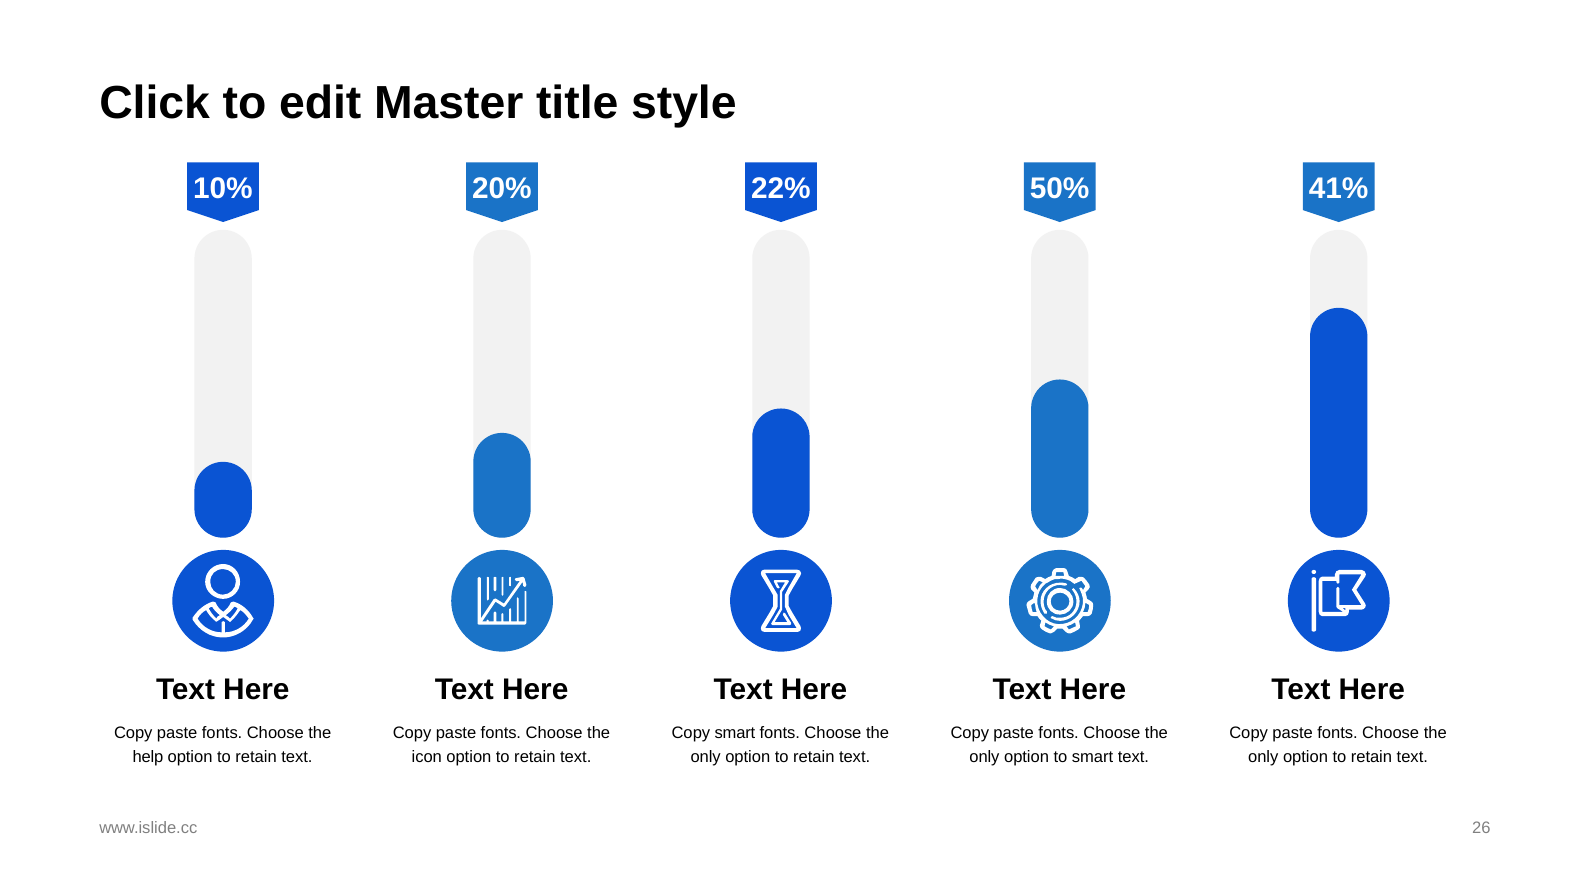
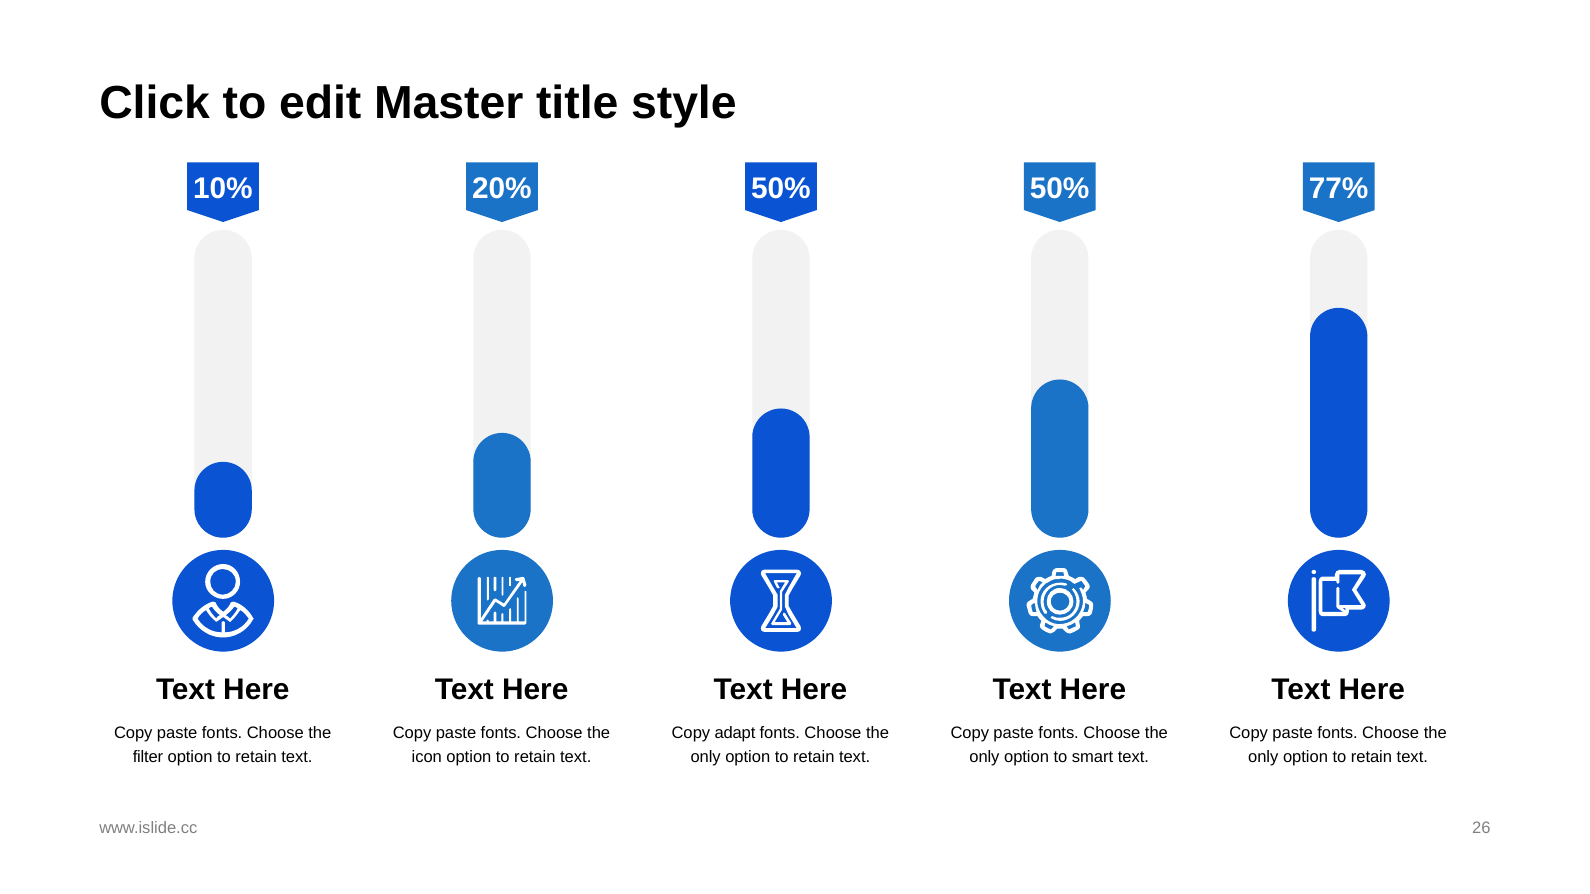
22%: 22% -> 50% (781, 188)
41%: 41% -> 77% (1339, 188)
Copy smart: smart -> adapt (735, 733)
help: help -> filter (148, 757)
